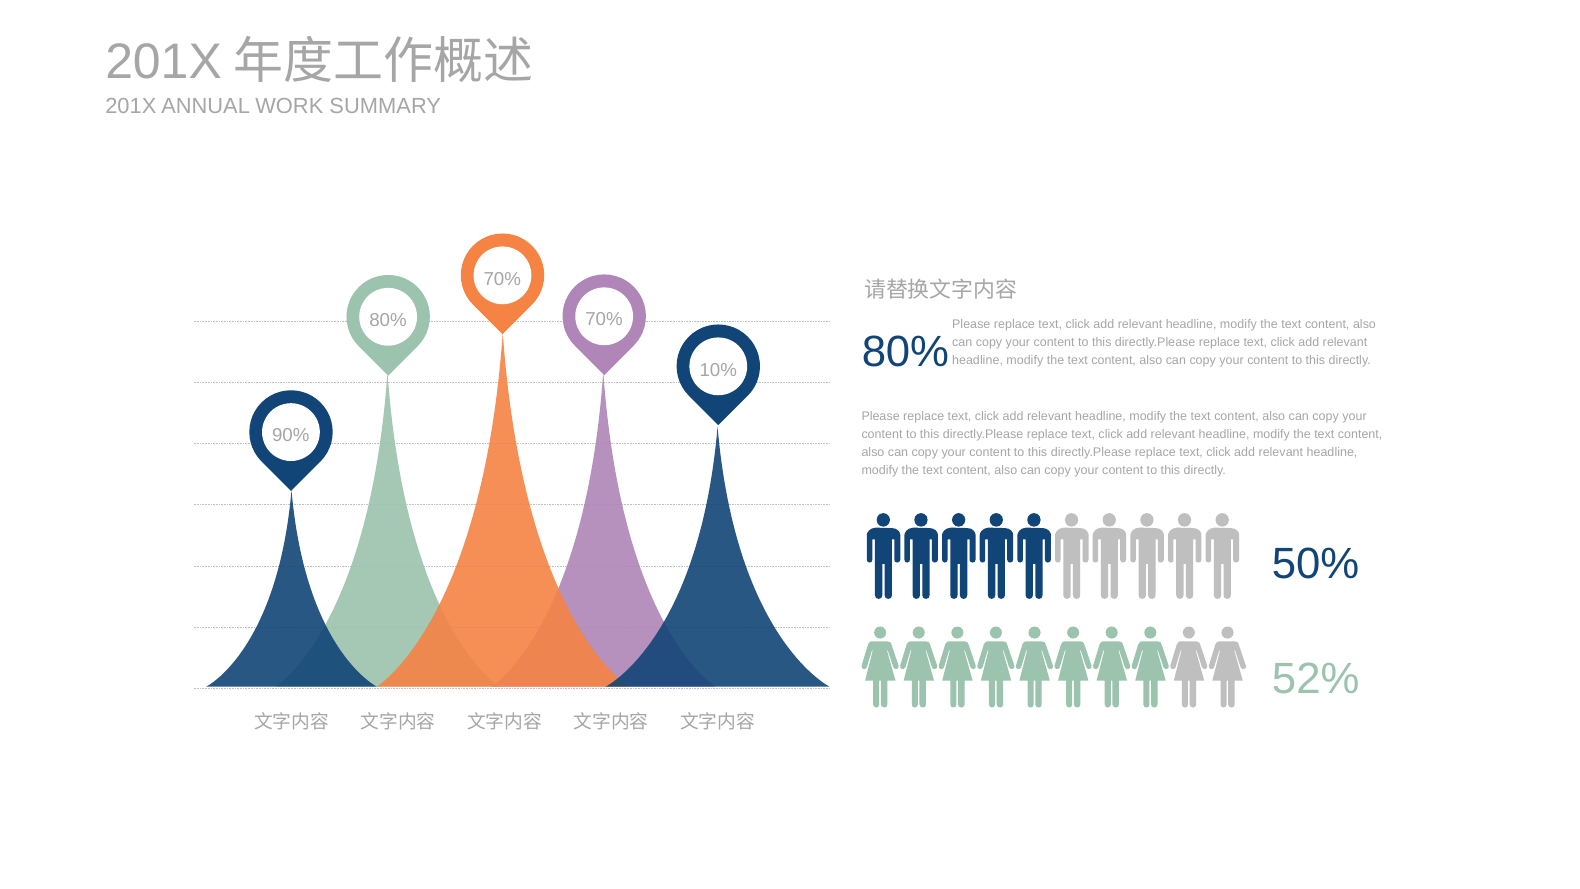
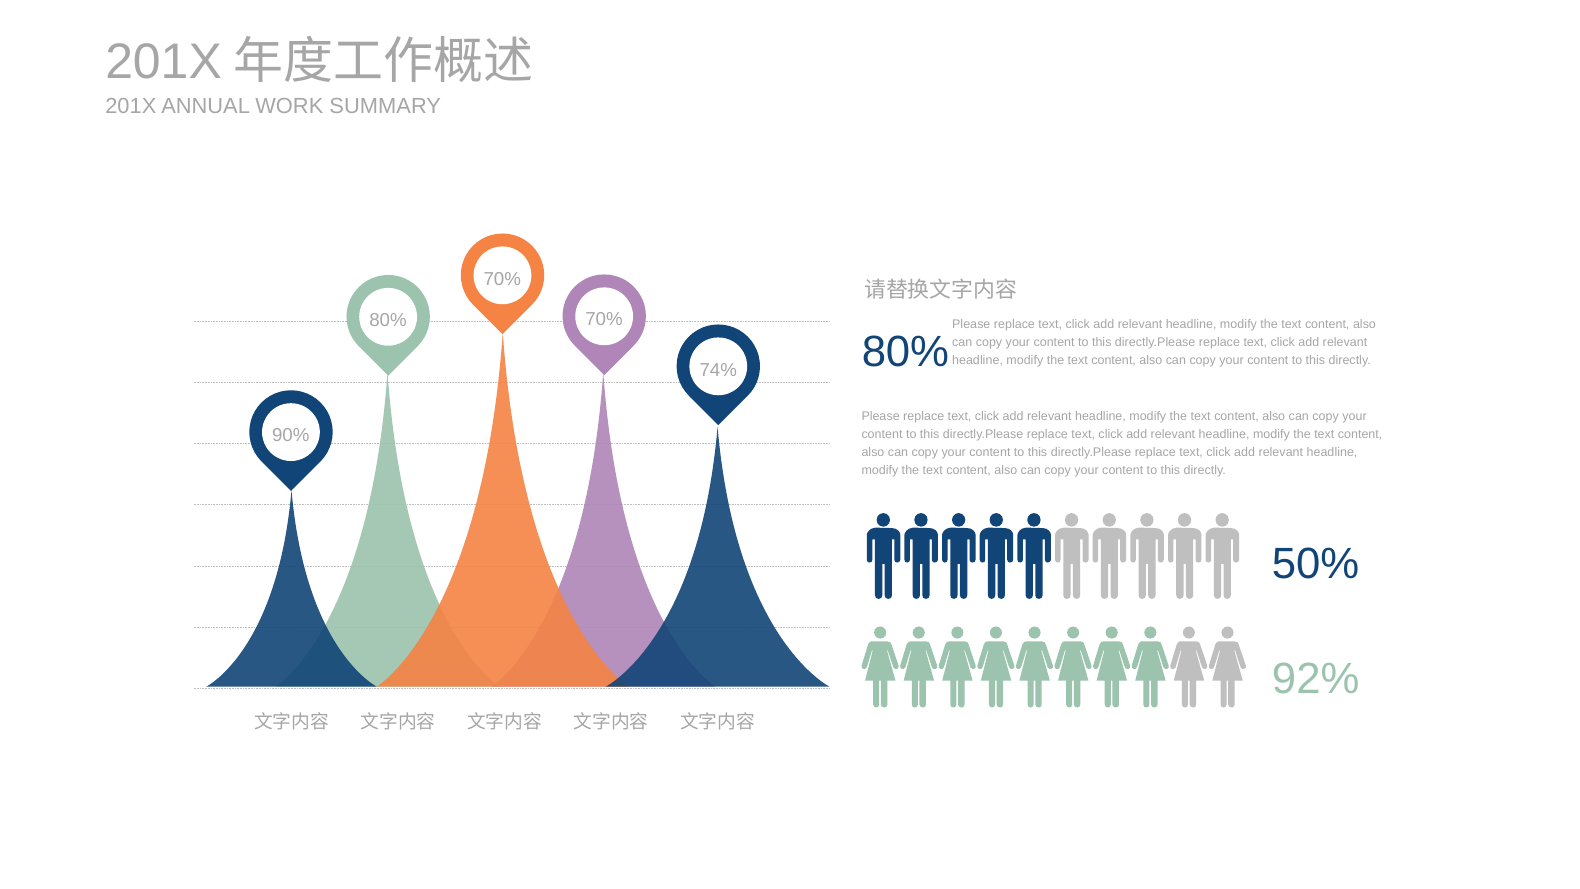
10%: 10% -> 74% (718, 370)
52%: 52% -> 92% (1316, 679)
